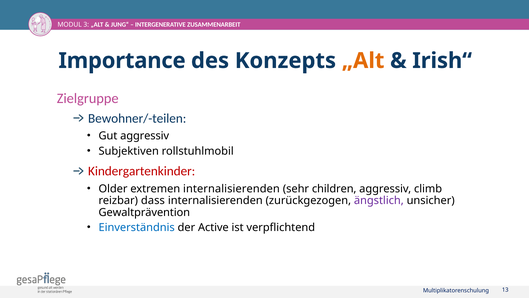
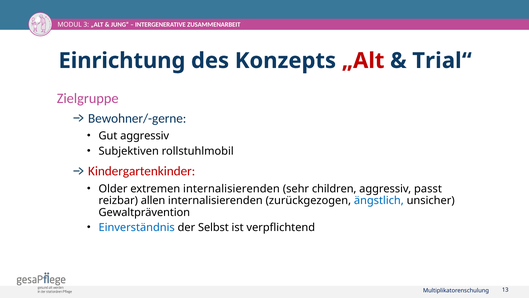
Importance: Importance -> Einrichtung (122, 61)
„Alt colour: orange -> red (363, 61)
Irish“: Irish“ -> Trial“ (442, 61)
Bewohner/-teilen: Bewohner/-teilen -> Bewohner/-gerne (137, 118)
climb: climb -> passt (428, 188)
dass: dass -> allen (153, 200)
ängstlich colour: purple -> blue (379, 200)
Active: Active -> Selbst (213, 227)
